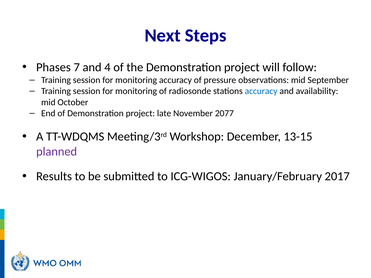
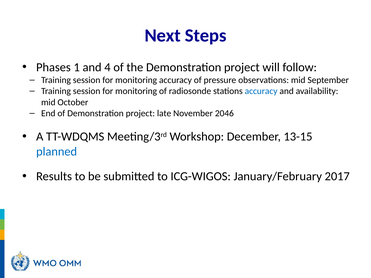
7: 7 -> 1 (77, 67)
2077: 2077 -> 2046 (224, 113)
planned colour: purple -> blue (57, 152)
